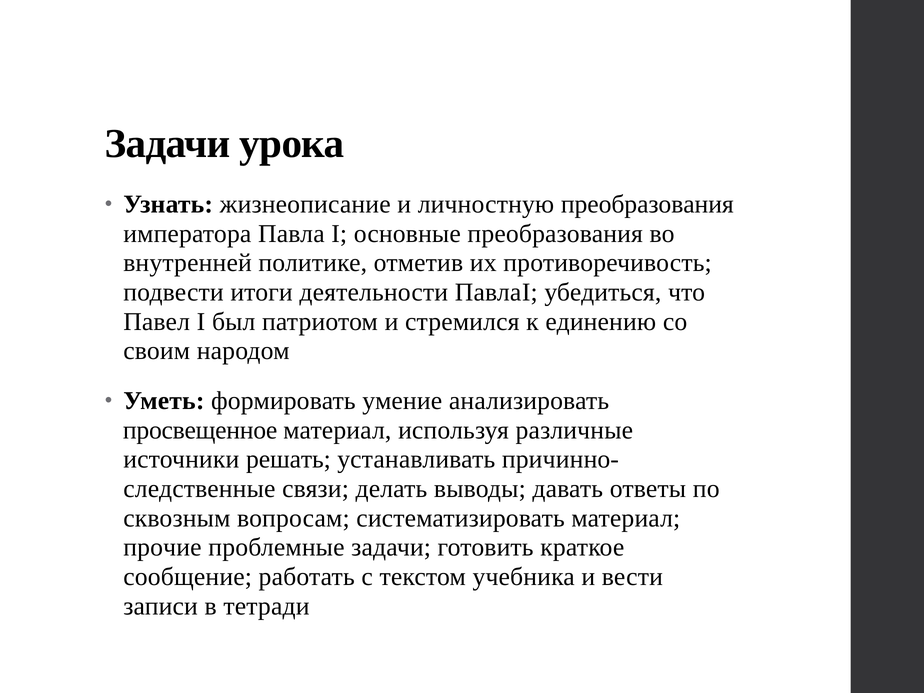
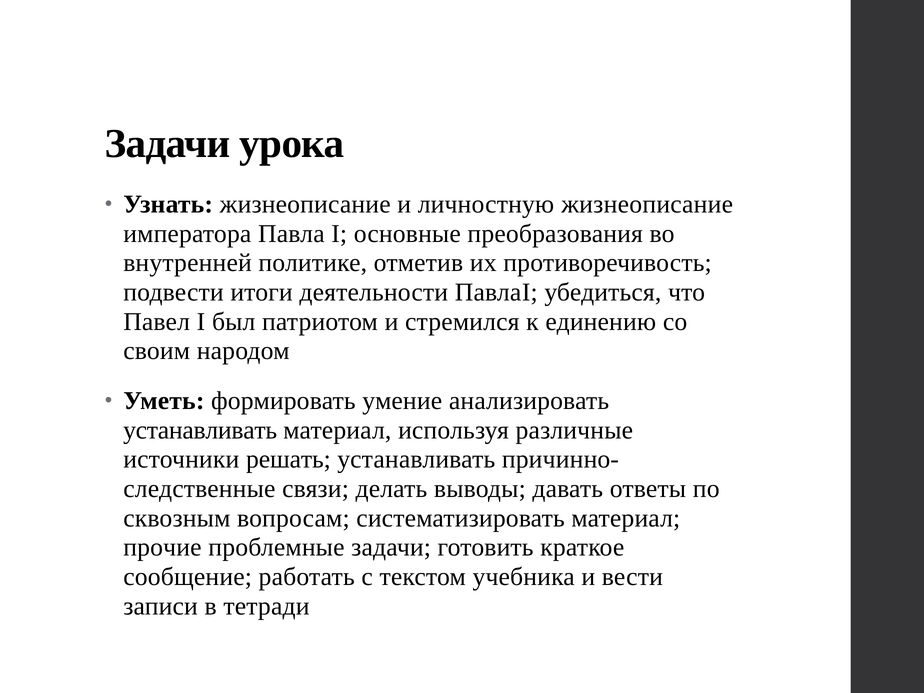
личностную преобразования: преобразования -> жизнеописание (647, 204)
просвещенное: просвещенное -> устанавливать (200, 430)
